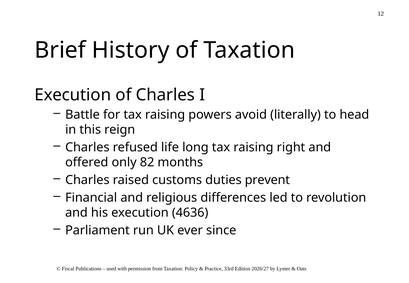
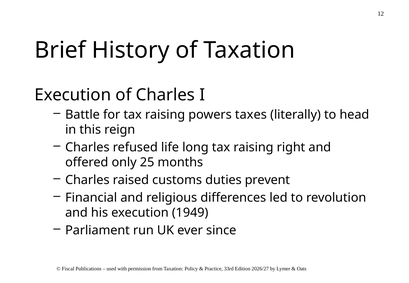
avoid: avoid -> taxes (251, 115)
82: 82 -> 25 (147, 163)
4636: 4636 -> 1949 (190, 213)
